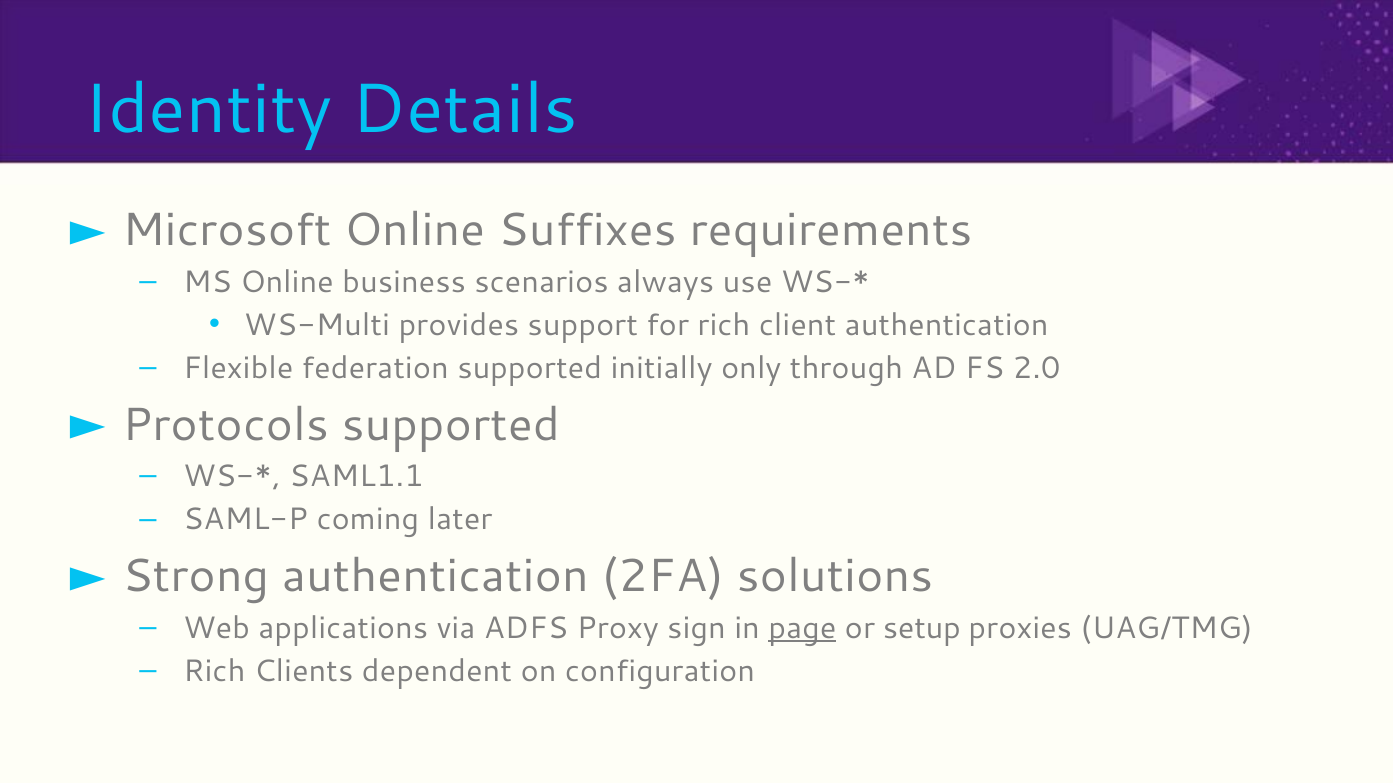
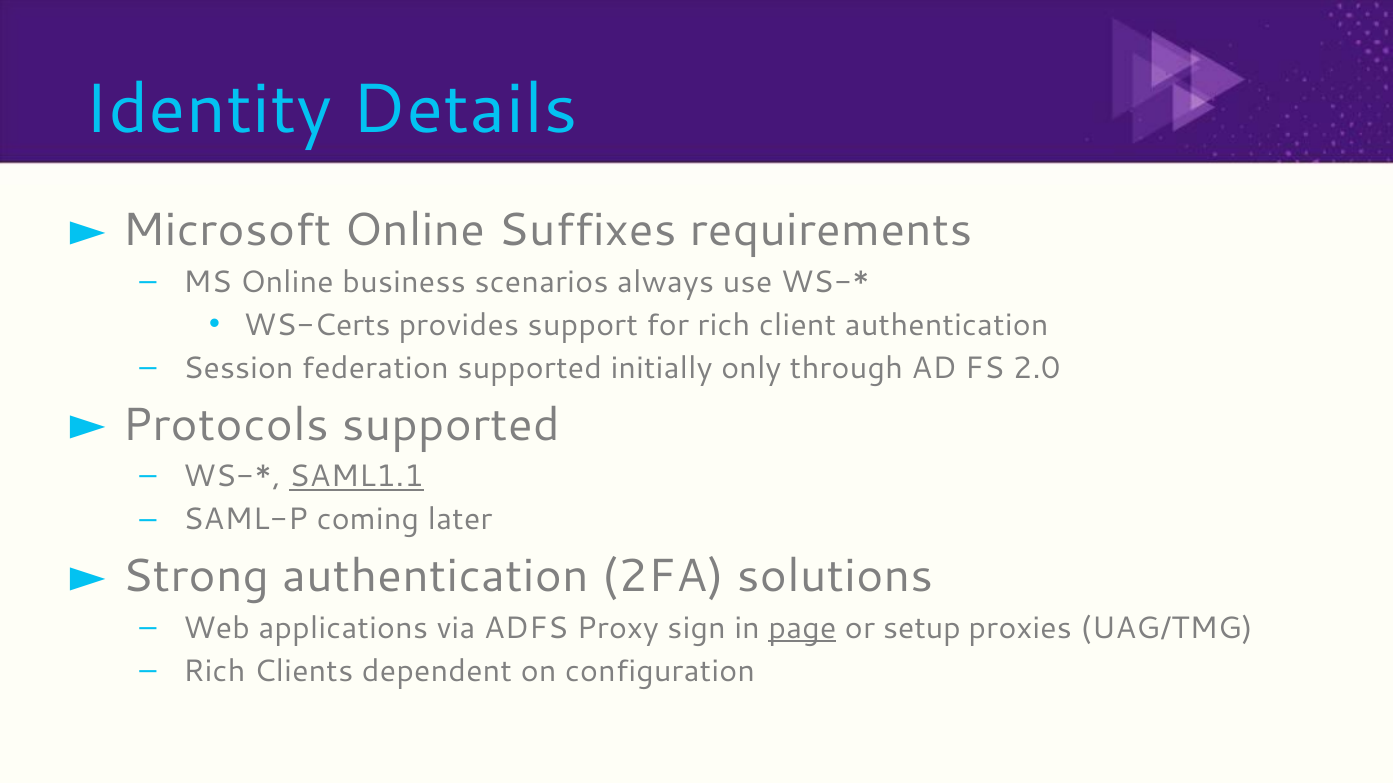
WS-Multi: WS-Multi -> WS-Certs (317, 325)
Flexible: Flexible -> Session (238, 369)
SAML1.1 underline: none -> present (357, 477)
